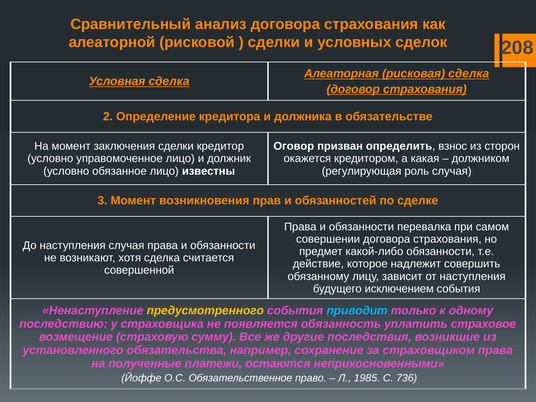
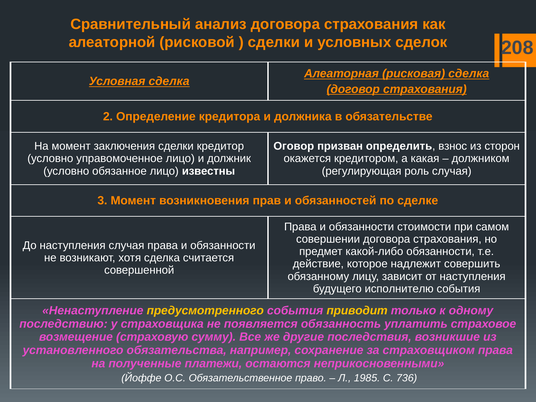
перевалка: перевалка -> стоимости (424, 227)
исключением: исключением -> исполнителю (399, 289)
приводит colour: light blue -> yellow (357, 311)
